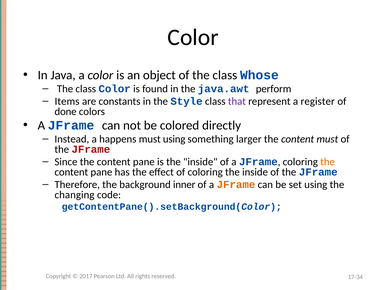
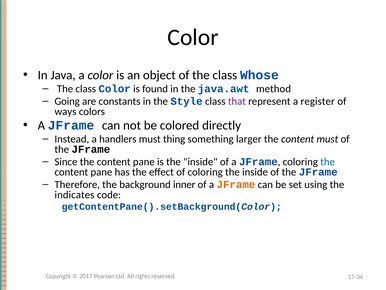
perform: perform -> method (273, 89)
Items: Items -> Going (67, 101)
done: done -> ways (65, 111)
happens: happens -> handlers (118, 139)
must using: using -> thing (174, 139)
JFrame colour: red -> black (91, 149)
the colour: orange -> blue (328, 162)
changing: changing -> indicates (75, 195)
